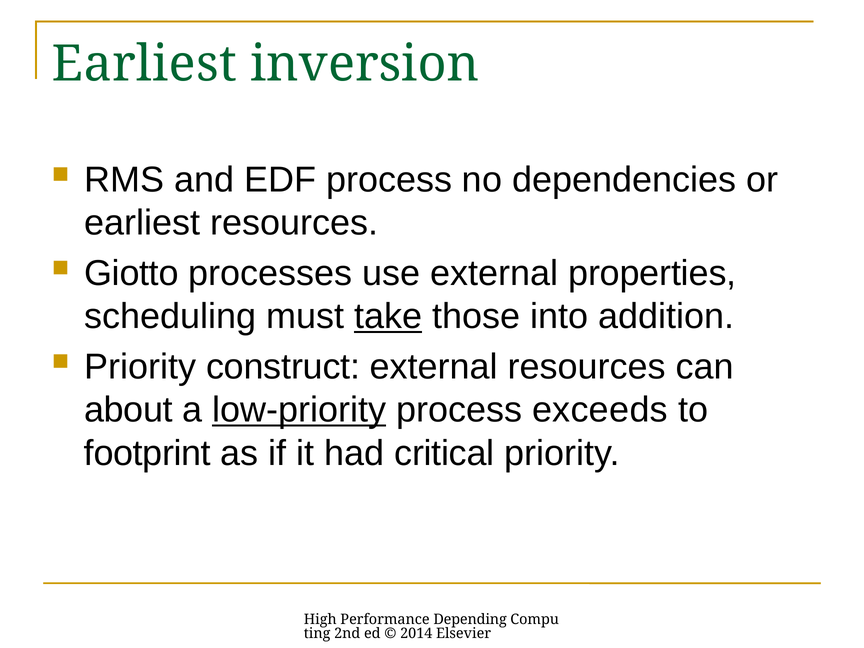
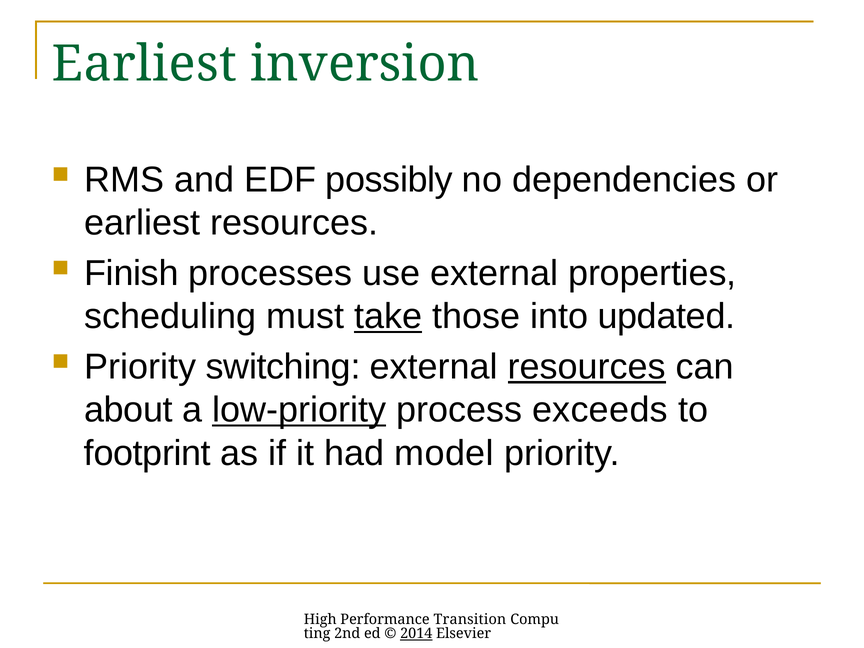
EDF process: process -> possibly (389, 180)
Giotto: Giotto -> Finish (131, 273)
addition: addition -> updated (666, 316)
construct: construct -> switching (283, 367)
resources underline: none -> present (587, 367)
critical: critical -> model (444, 453)
Depending: Depending -> Transition (470, 619)
2014 underline: none -> present (416, 634)
